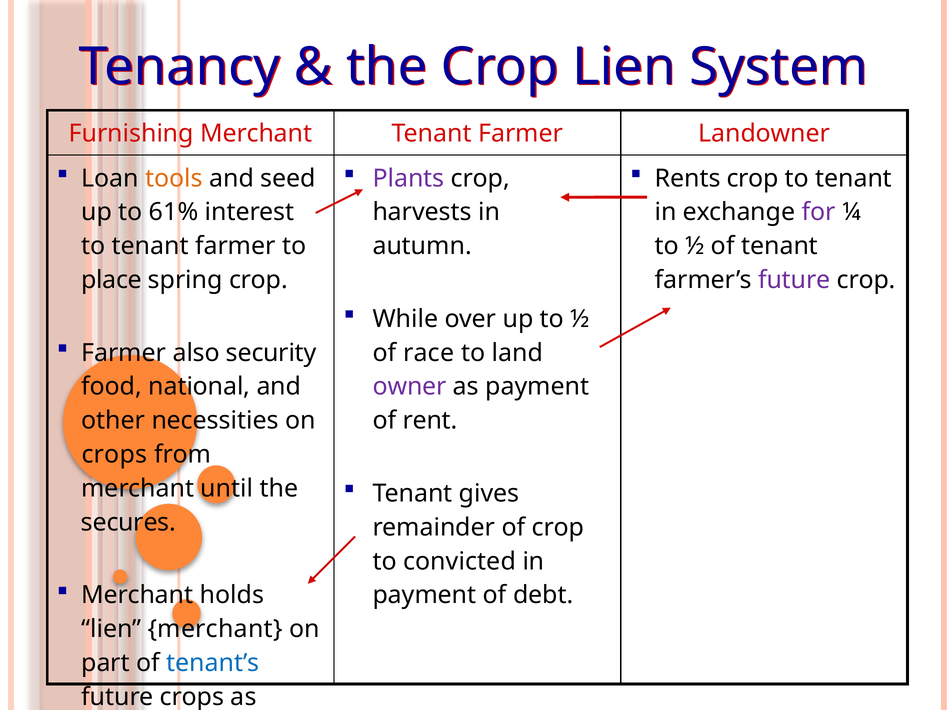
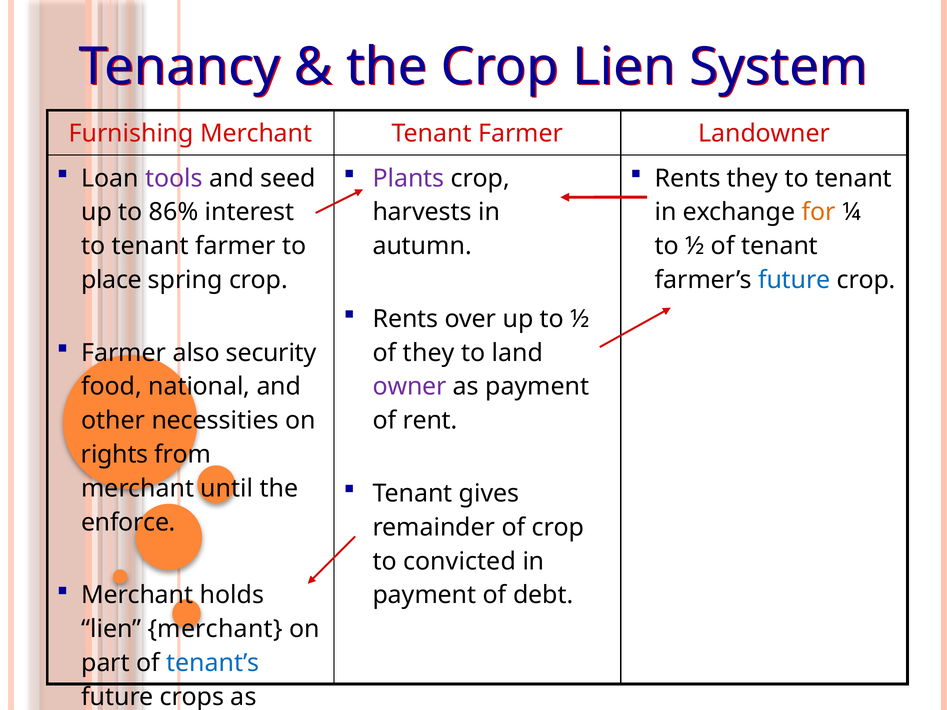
tools colour: orange -> purple (174, 178)
Rents crop: crop -> they (753, 178)
61%: 61% -> 86% (174, 212)
for colour: purple -> orange (819, 212)
future colour: purple -> blue (794, 280)
While: While -> Rents (405, 319)
of race: race -> they (429, 353)
crops: crops -> rights (115, 455)
secures: secures -> enforce (128, 523)
